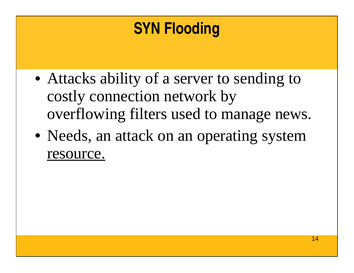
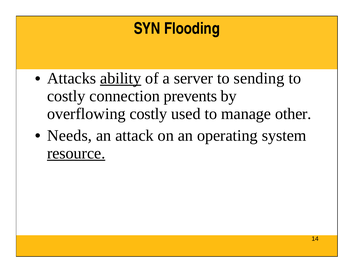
ability underline: none -> present (121, 79)
network: network -> prevents (190, 96)
overflowing filters: filters -> costly (148, 114)
news: news -> other (293, 114)
